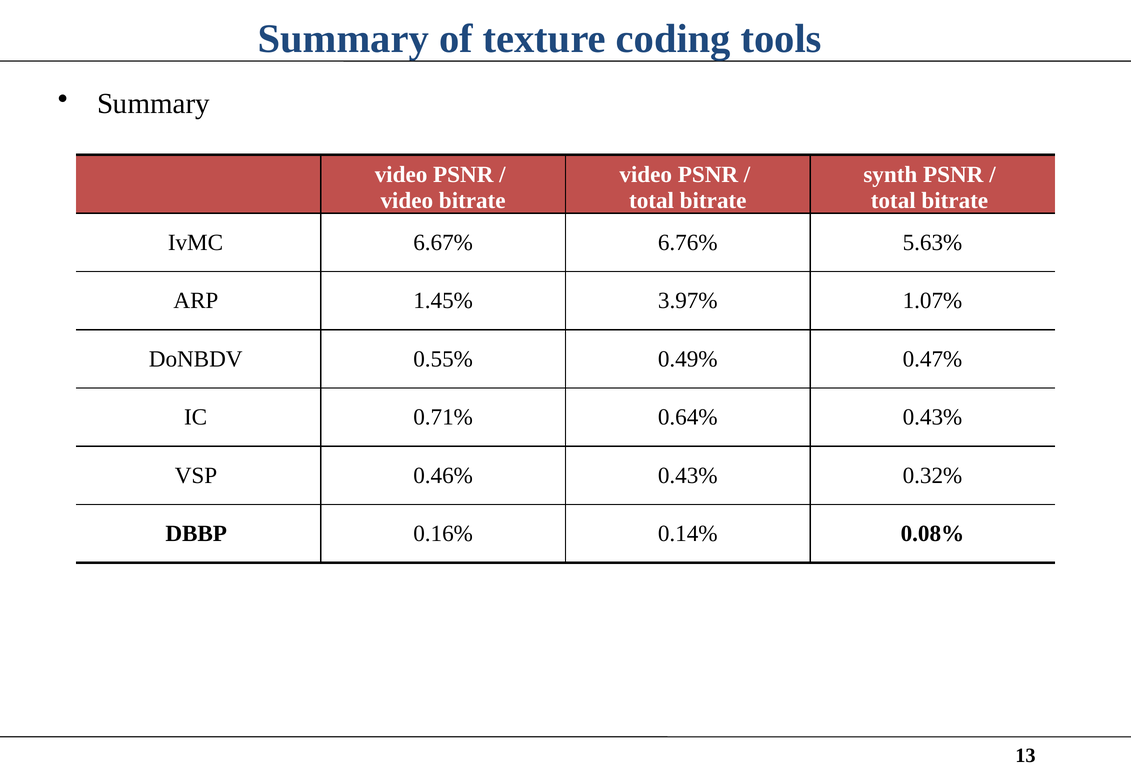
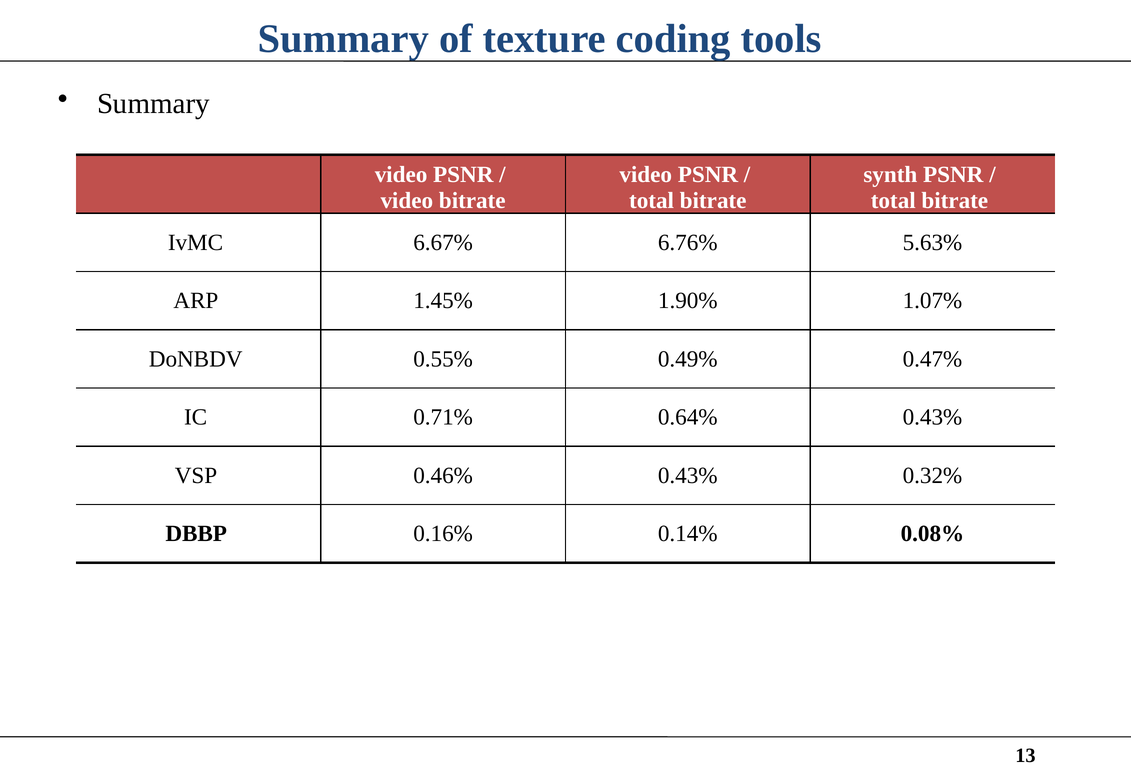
3.97%: 3.97% -> 1.90% (688, 301)
